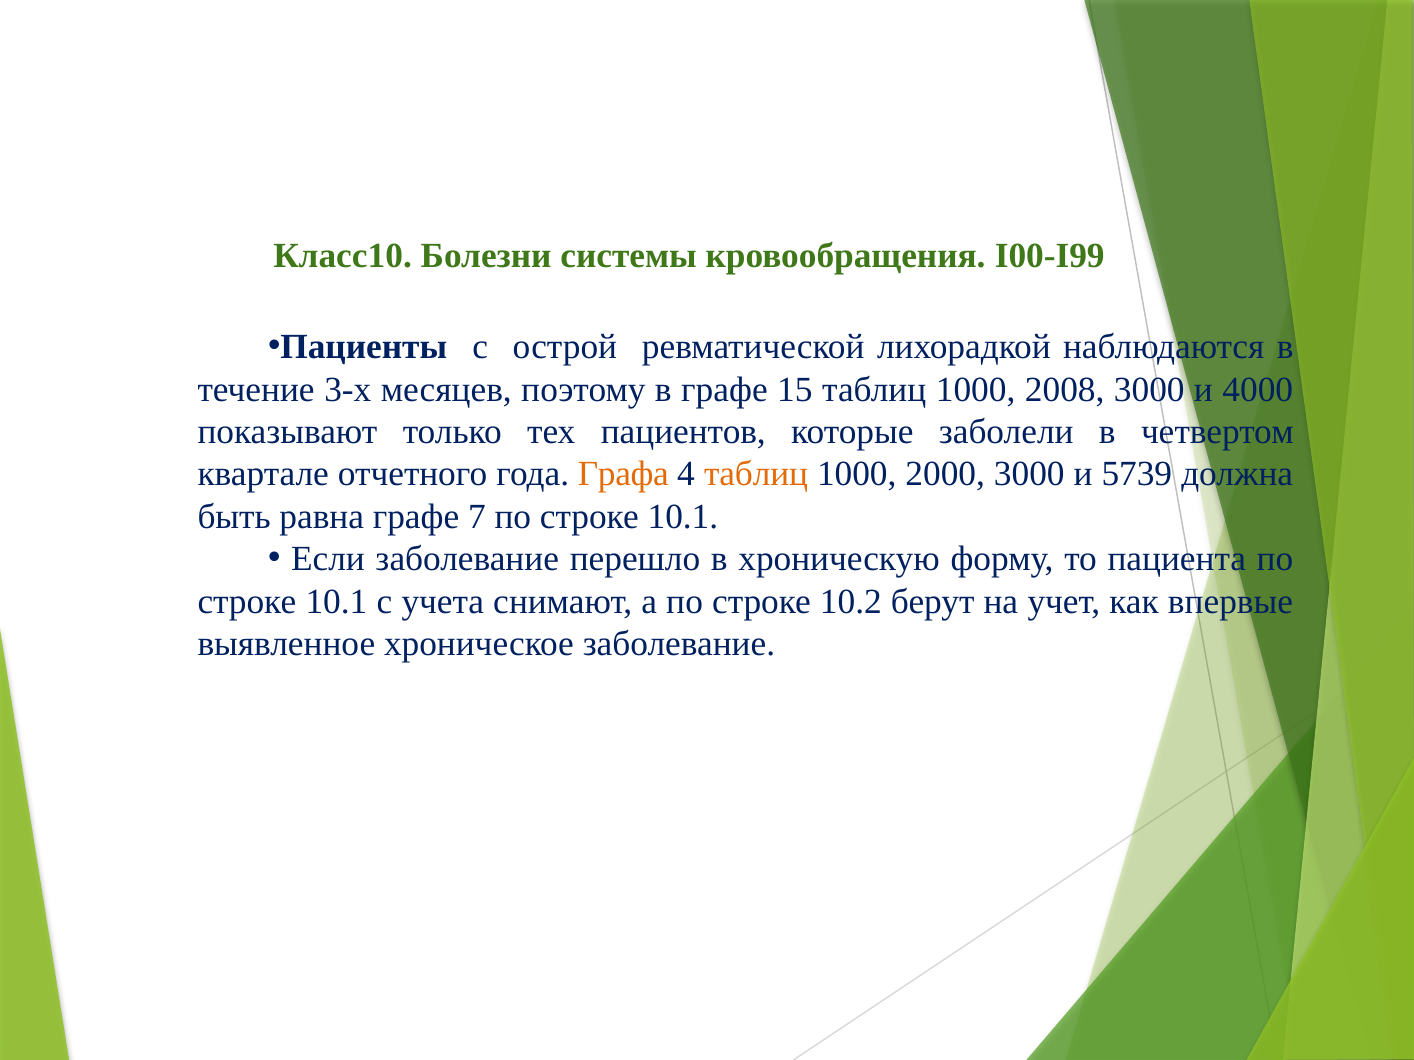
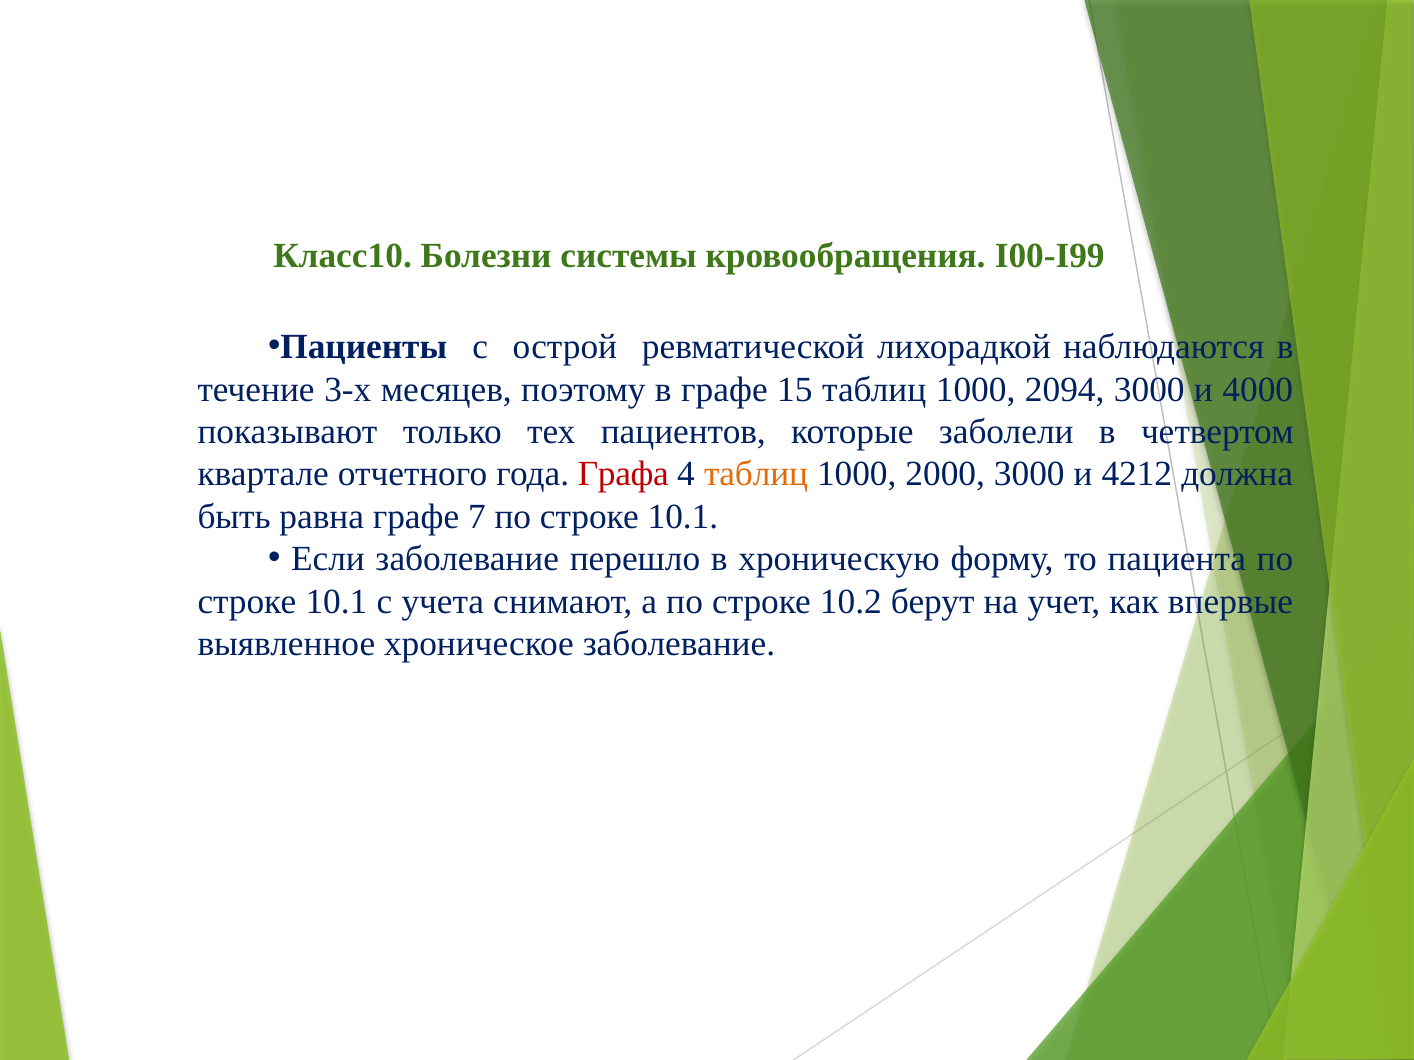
2008: 2008 -> 2094 (1065, 390)
Графа colour: orange -> red (623, 474)
5739: 5739 -> 4212 (1137, 474)
